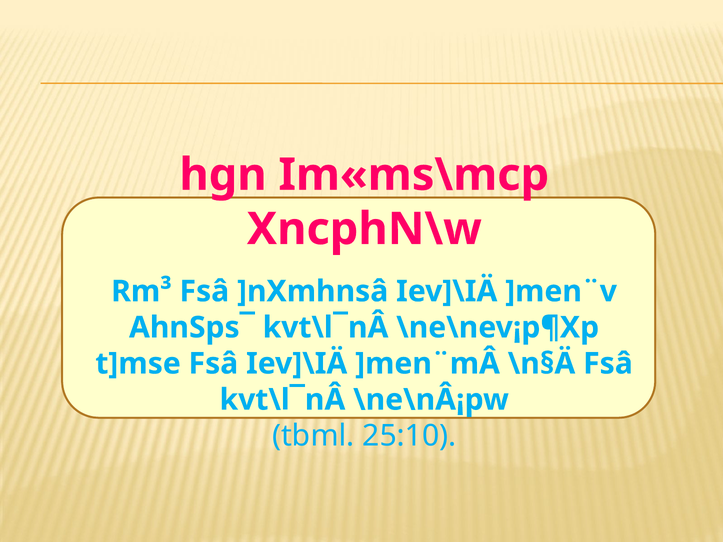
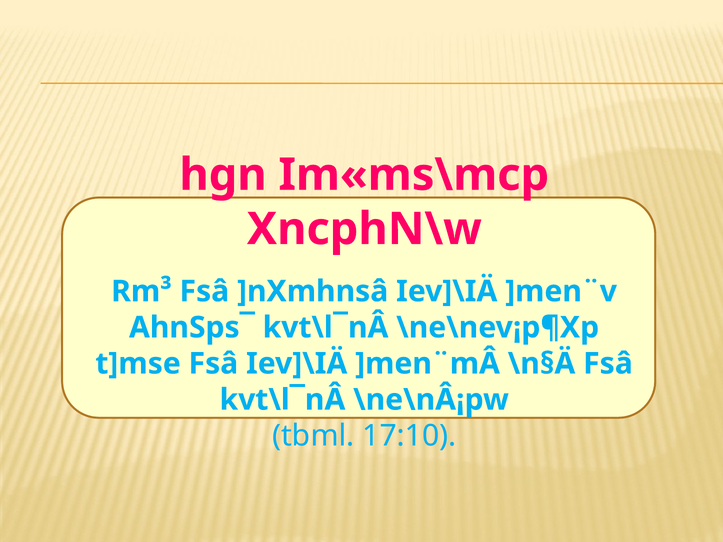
25:10: 25:10 -> 17:10 (409, 436)
